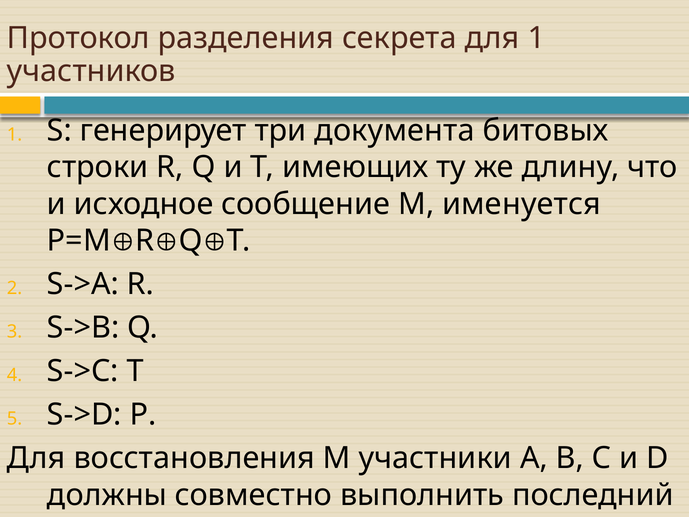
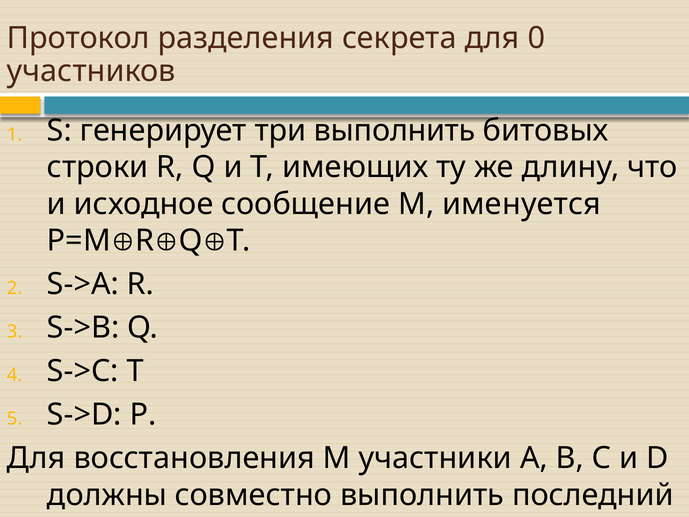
для 1: 1 -> 0 (536, 38)
три документа: документа -> выполнить (395, 130)
